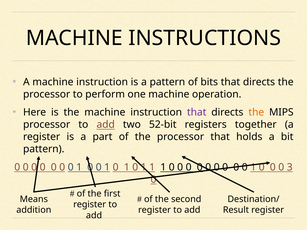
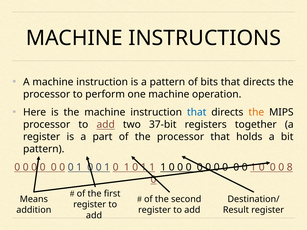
that colour: purple -> blue (197, 113)
52-bit: 52-bit -> 37-bit (163, 125)
3: 3 -> 8 (290, 167)
